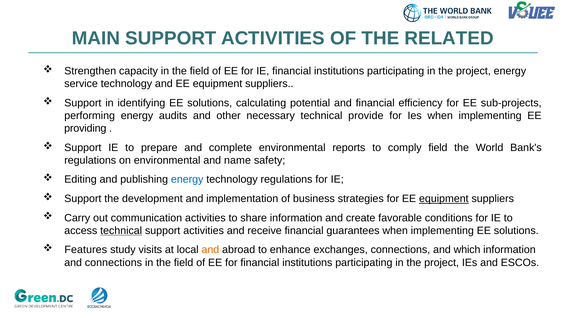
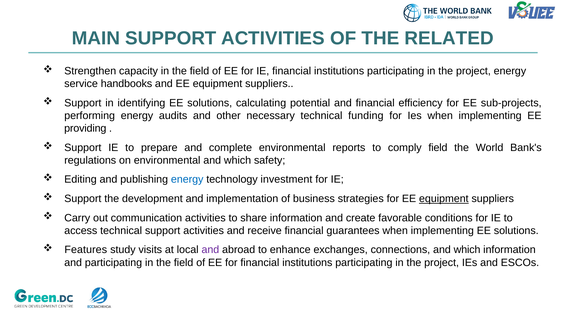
service technology: technology -> handbooks (126, 84)
provide: provide -> funding (366, 116)
environmental and name: name -> which (238, 160)
technology regulations: regulations -> investment (286, 180)
technical underline: present -> none (121, 231)
and colour: orange -> purple (210, 250)
and connections: connections -> participating (113, 263)
